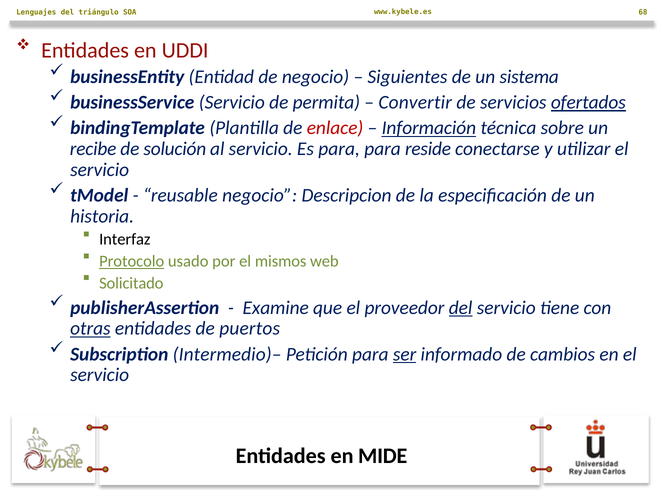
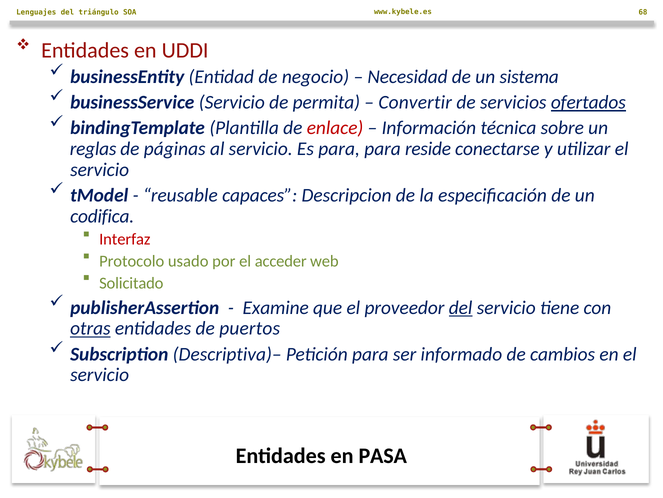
Siguientes: Siguientes -> Necesidad (408, 77)
Información underline: present -> none (429, 128)
recibe: recibe -> reglas (93, 149)
solución: solución -> páginas (175, 149)
reusable negocio: negocio -> capaces (260, 195)
historia: historia -> codifica (102, 216)
Interfaz colour: black -> red (125, 239)
Protocolo underline: present -> none (132, 261)
mismos: mismos -> acceder (281, 261)
Intermedio)–: Intermedio)– -> Descriptiva)– (227, 354)
ser underline: present -> none (405, 354)
MIDE: MIDE -> PASA (383, 455)
